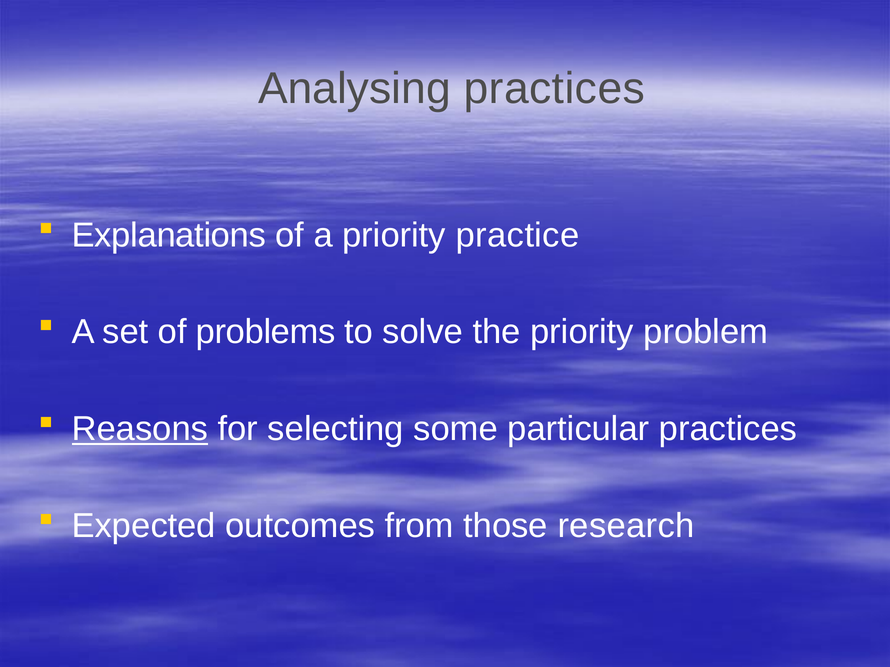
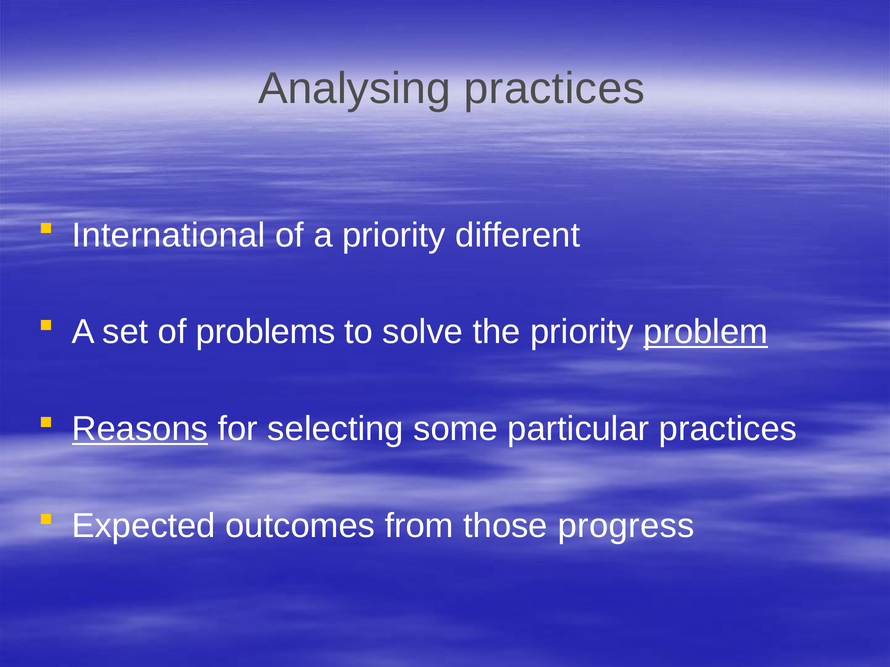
Explanations: Explanations -> International (169, 235)
practice: practice -> different (518, 235)
problem underline: none -> present (706, 332)
research: research -> progress (626, 526)
